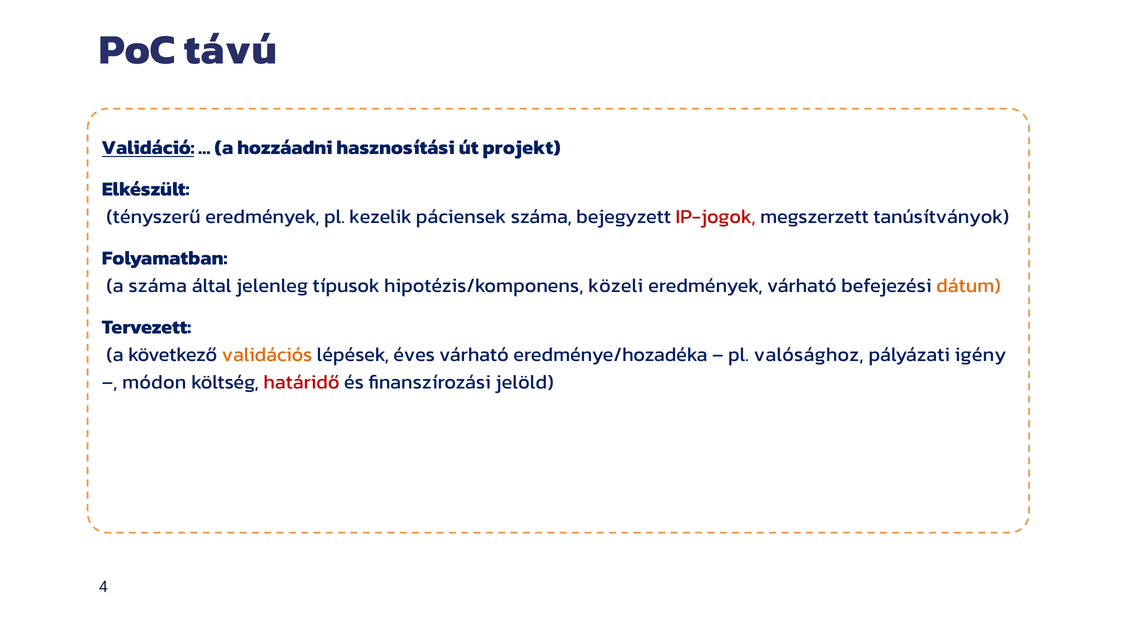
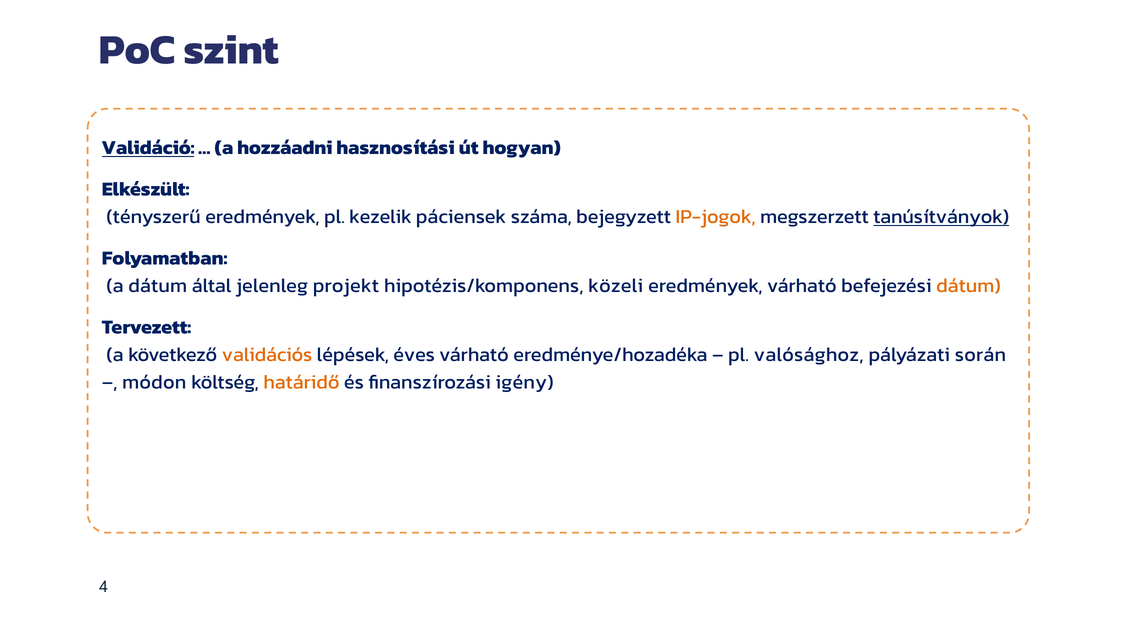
távú: távú -> szint (231, 50)
projekt: projekt -> hogyan (522, 148)
IP-jogok colour: red -> orange (716, 217)
tanúsítványok underline: none -> present (941, 217)
a száma: száma -> dátum (158, 286)
típusok: típusok -> projekt (346, 286)
igény: igény -> során (980, 355)
határidő colour: red -> orange (301, 382)
jelöld: jelöld -> igény (525, 382)
